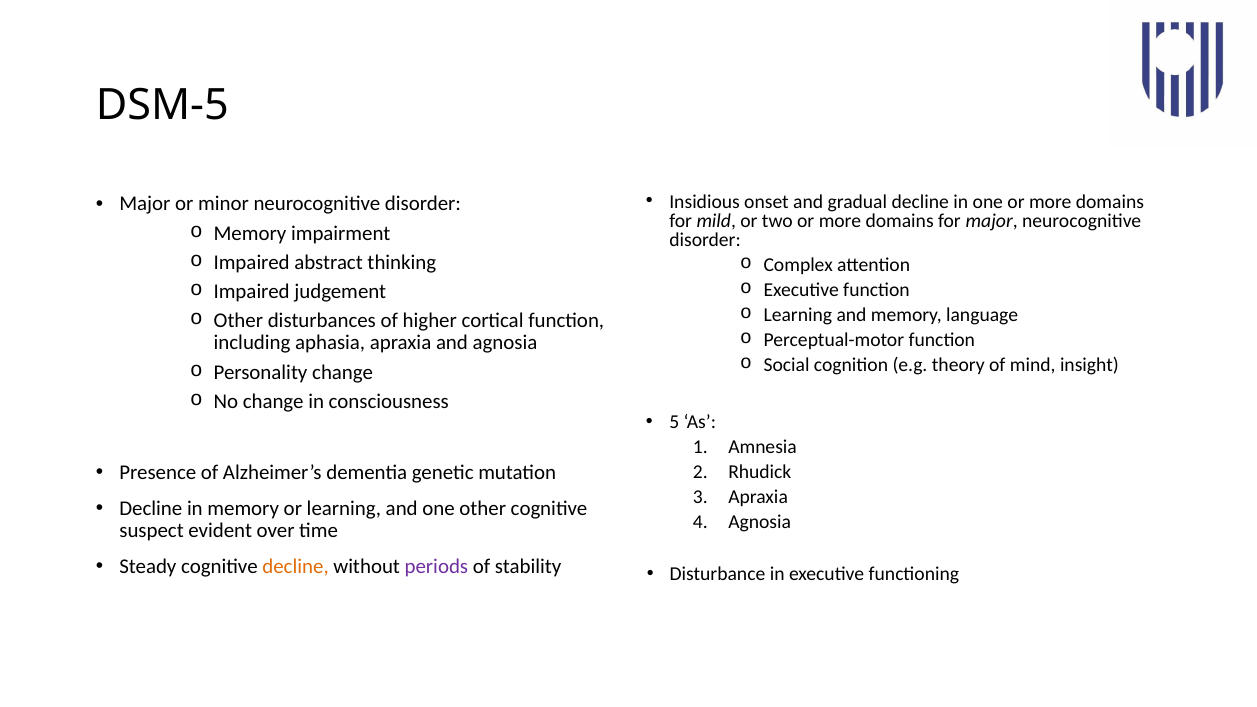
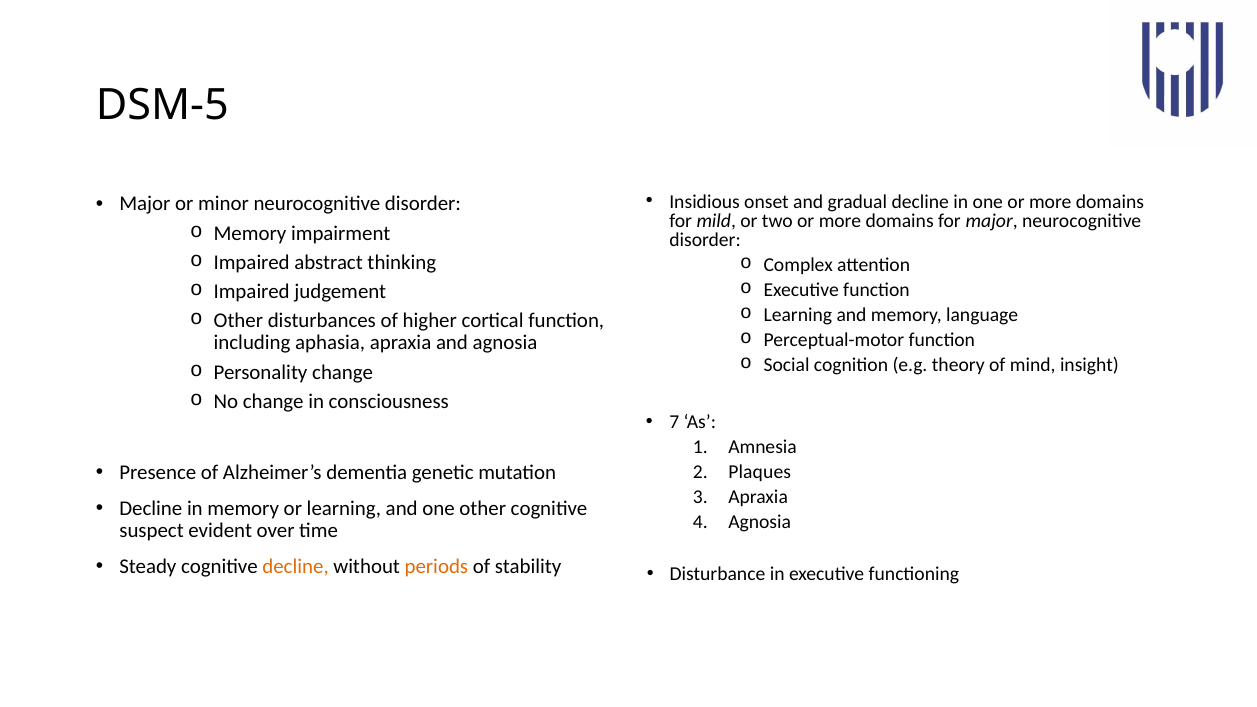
5: 5 -> 7 (674, 422)
Rhudick: Rhudick -> Plaques (760, 472)
periods colour: purple -> orange (436, 566)
